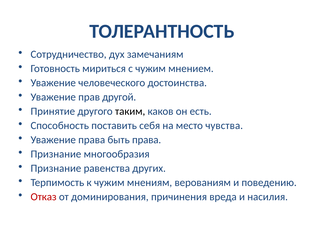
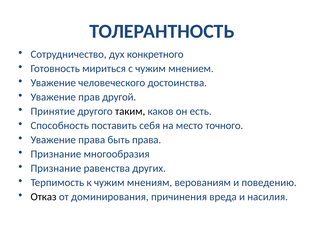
замечаниям: замечаниям -> конкретного (155, 54)
чувства: чувства -> точного (224, 126)
Отказ colour: red -> black (44, 197)
